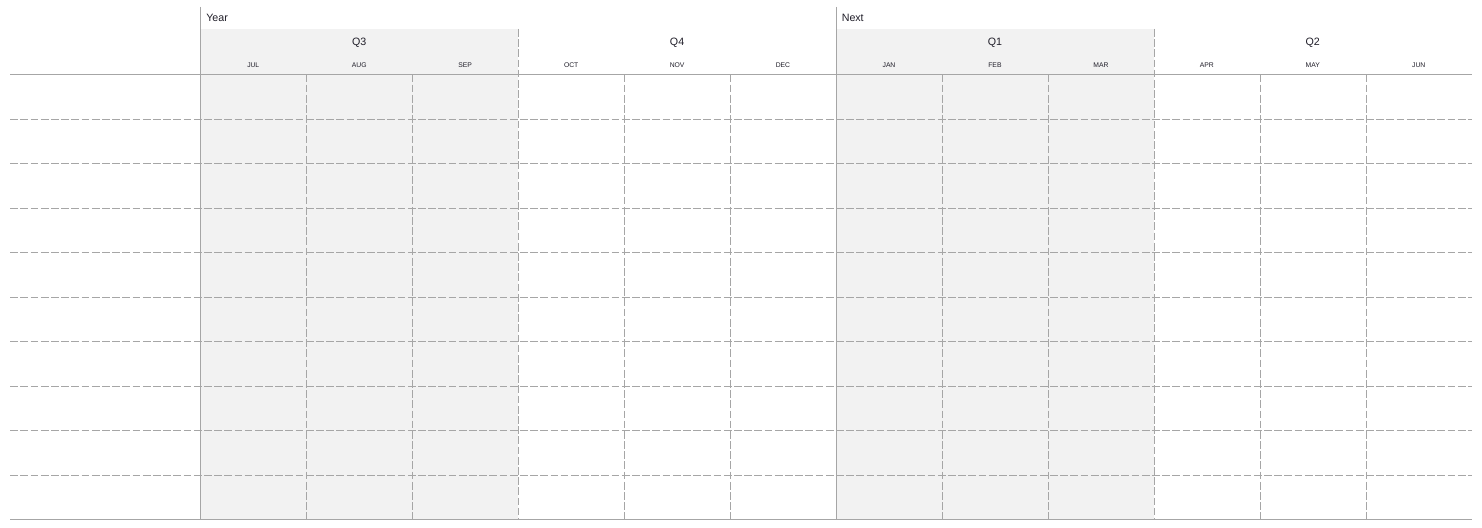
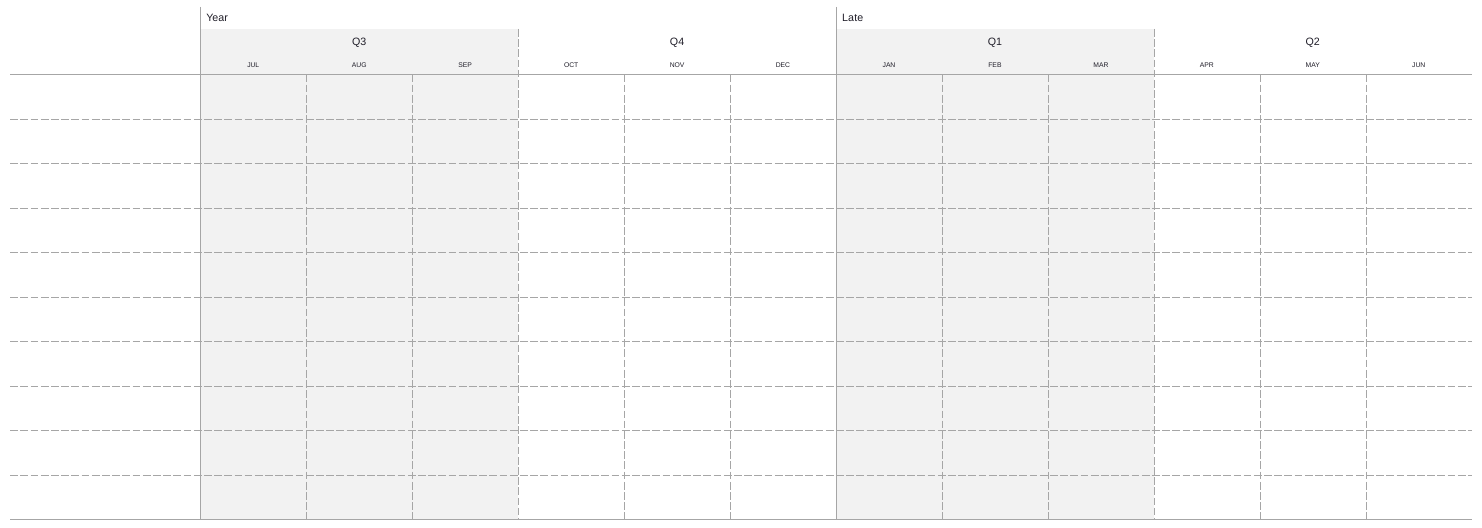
Next: Next -> Late (853, 18)
